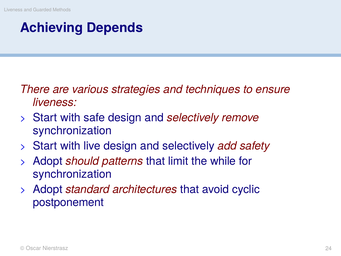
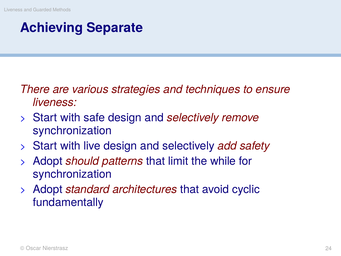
Depends: Depends -> Separate (115, 28)
postponement: postponement -> fundamentally (68, 202)
